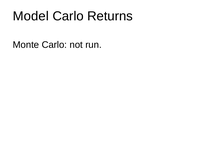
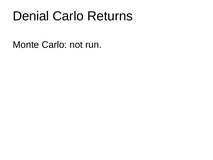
Model: Model -> Denial (31, 16)
